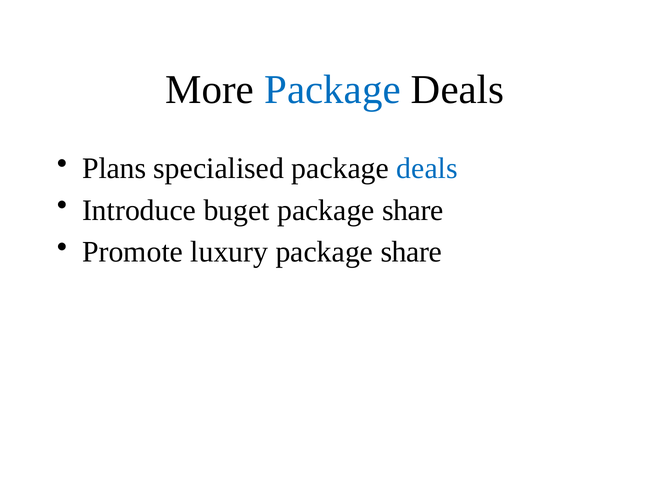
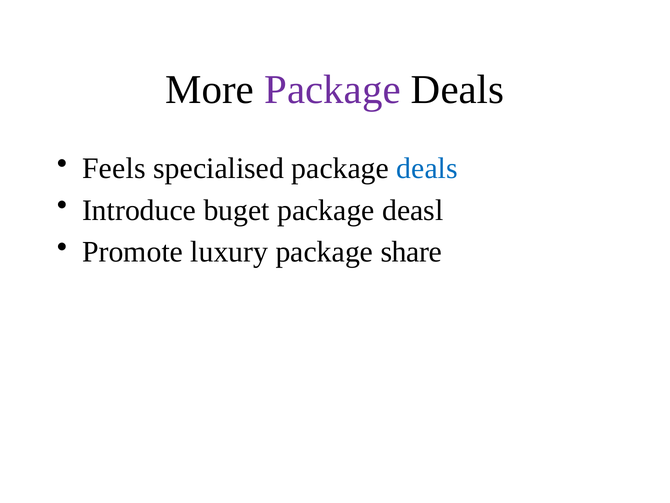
Package colour: blue -> purple (332, 89)
Plans: Plans -> Feels (114, 168)
buget package share: share -> deasl (413, 210)
